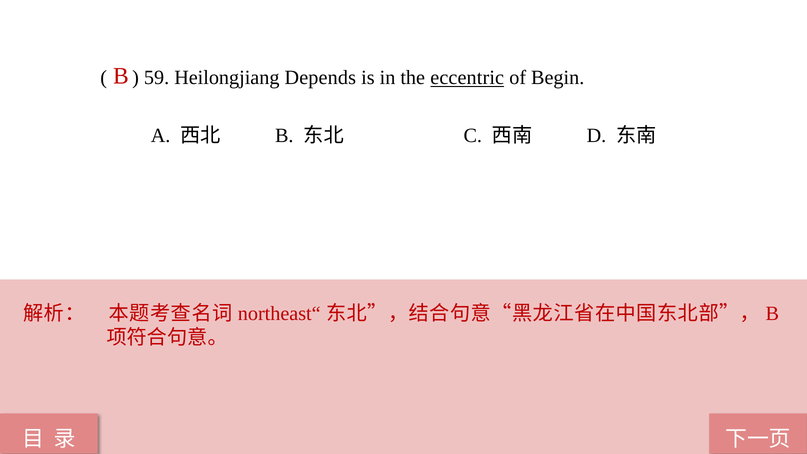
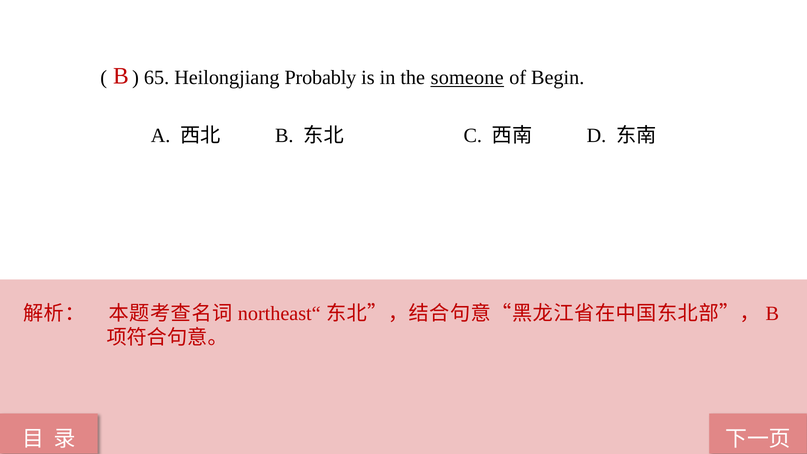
59: 59 -> 65 (157, 78)
Depends: Depends -> Probably (320, 78)
eccentric: eccentric -> someone (467, 78)
